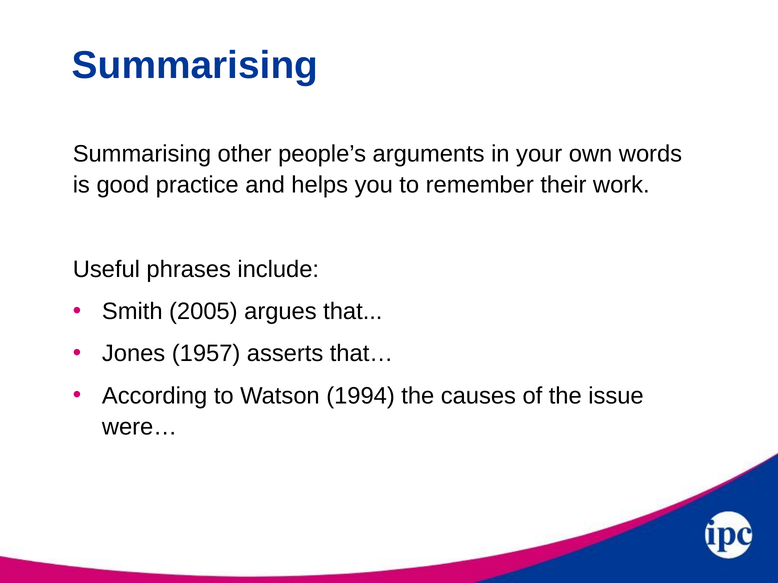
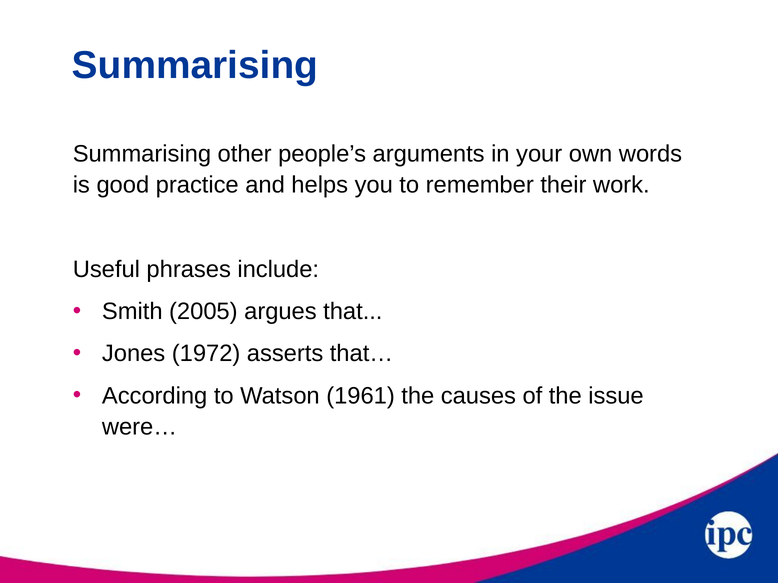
1957: 1957 -> 1972 (206, 354)
1994: 1994 -> 1961 (361, 396)
